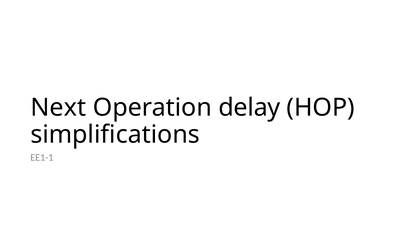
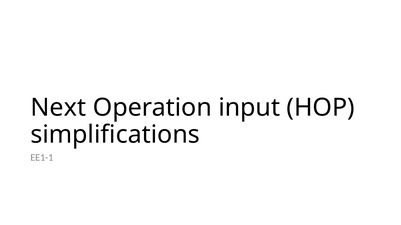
delay: delay -> input (249, 108)
